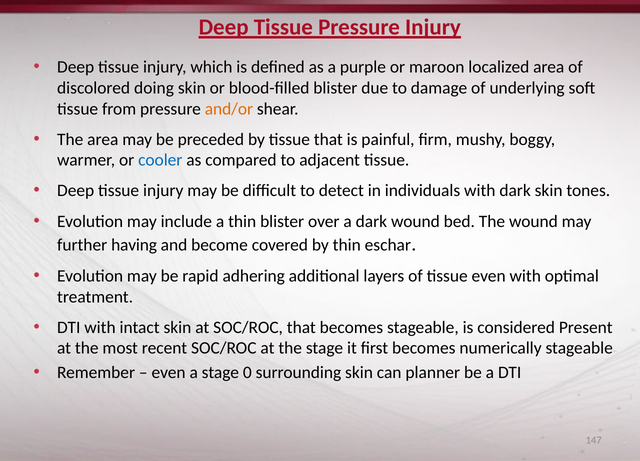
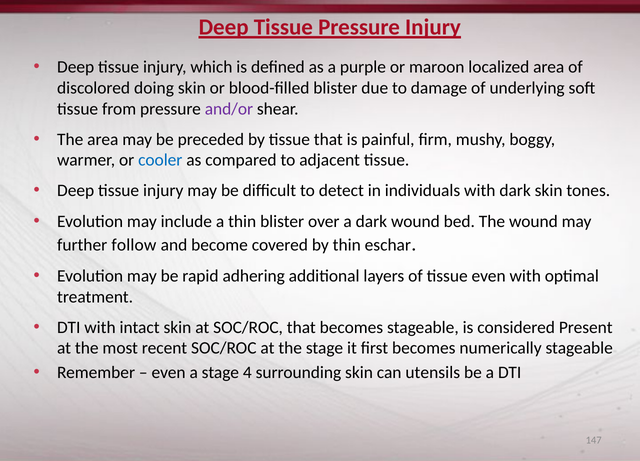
and/or colour: orange -> purple (229, 109)
having: having -> follow (134, 245)
0: 0 -> 4 (247, 373)
planner: planner -> utensils (433, 373)
